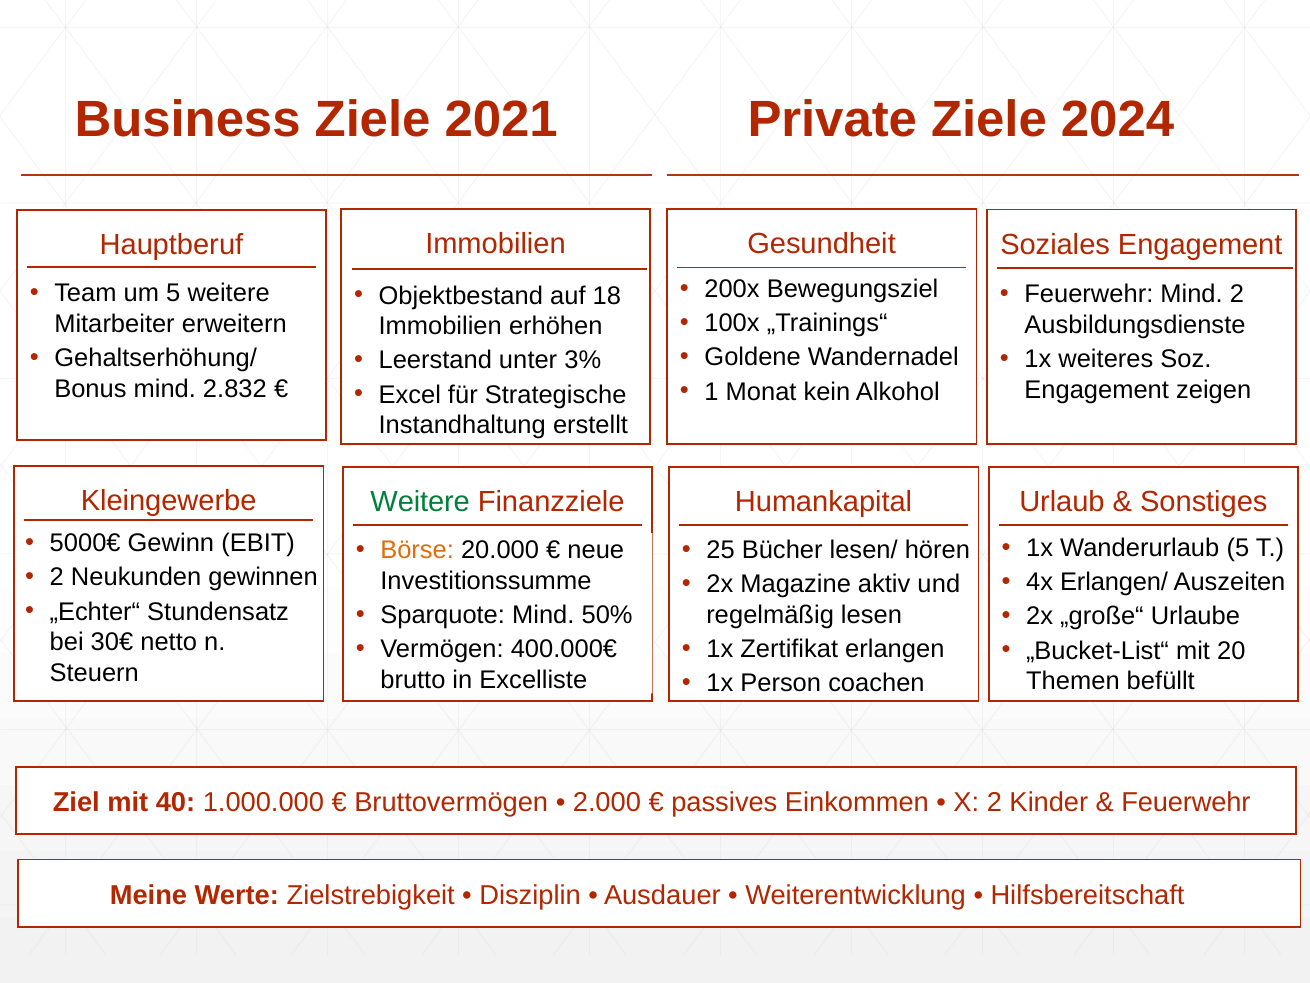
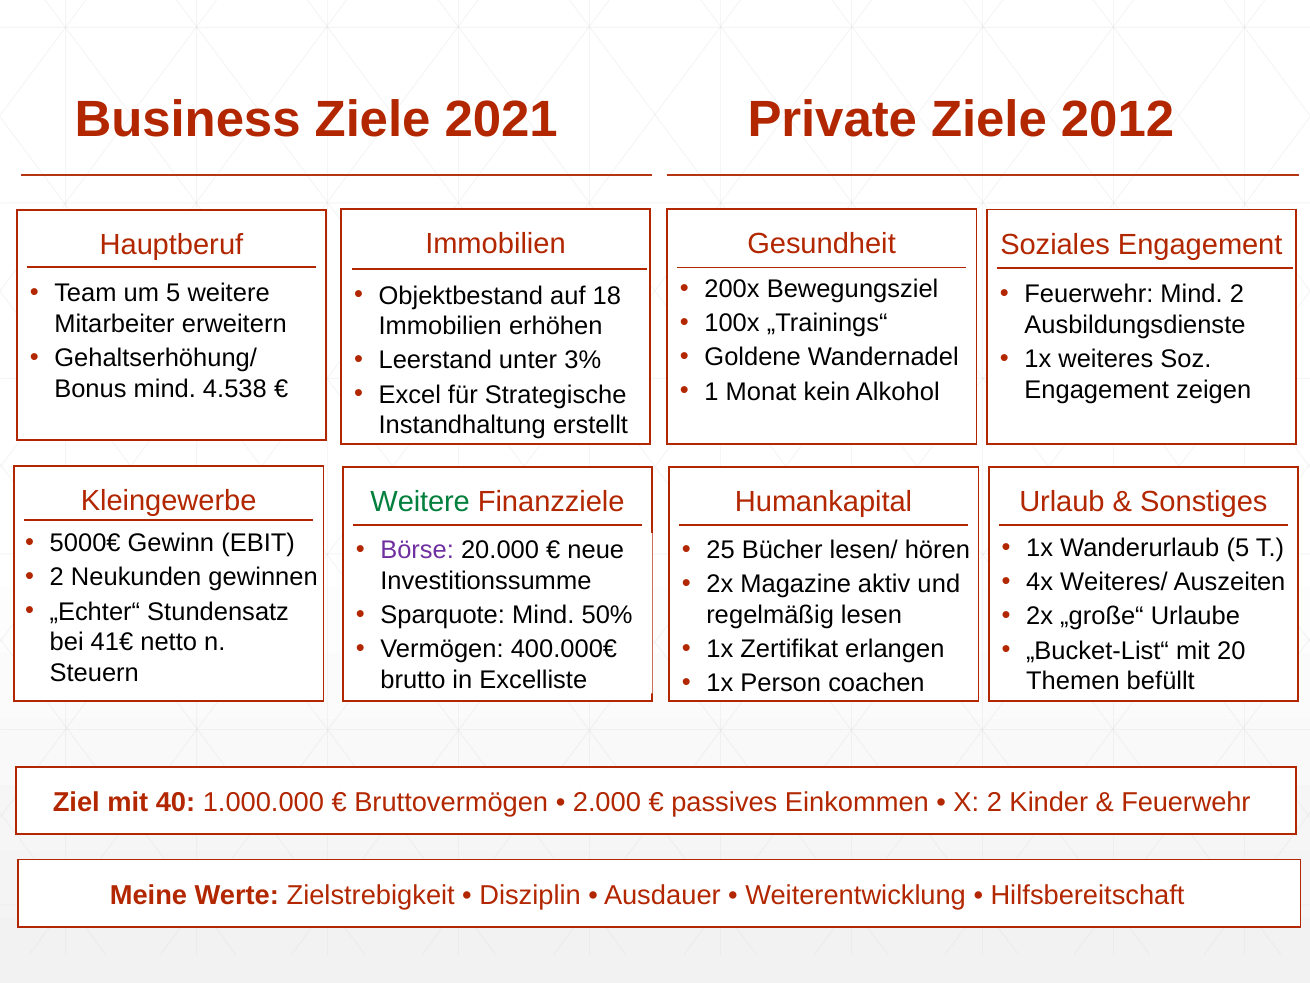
2024: 2024 -> 2012 (1118, 119)
2.832: 2.832 -> 4.538 (235, 389)
Börse colour: orange -> purple (417, 550)
Erlangen/: Erlangen/ -> Weiteres/ (1114, 582)
30€: 30€ -> 41€ (112, 642)
